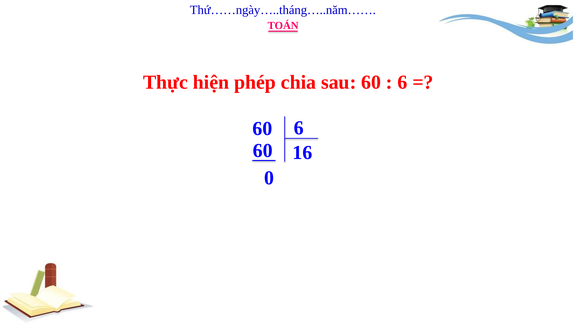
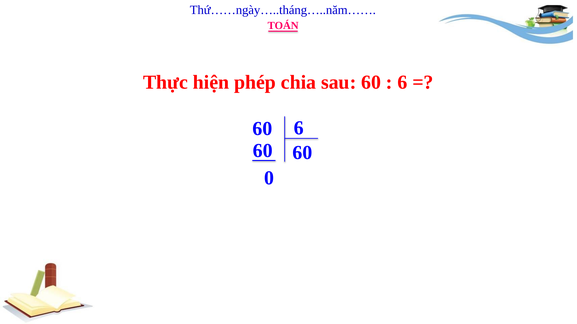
16: 16 -> 60 (302, 153)
